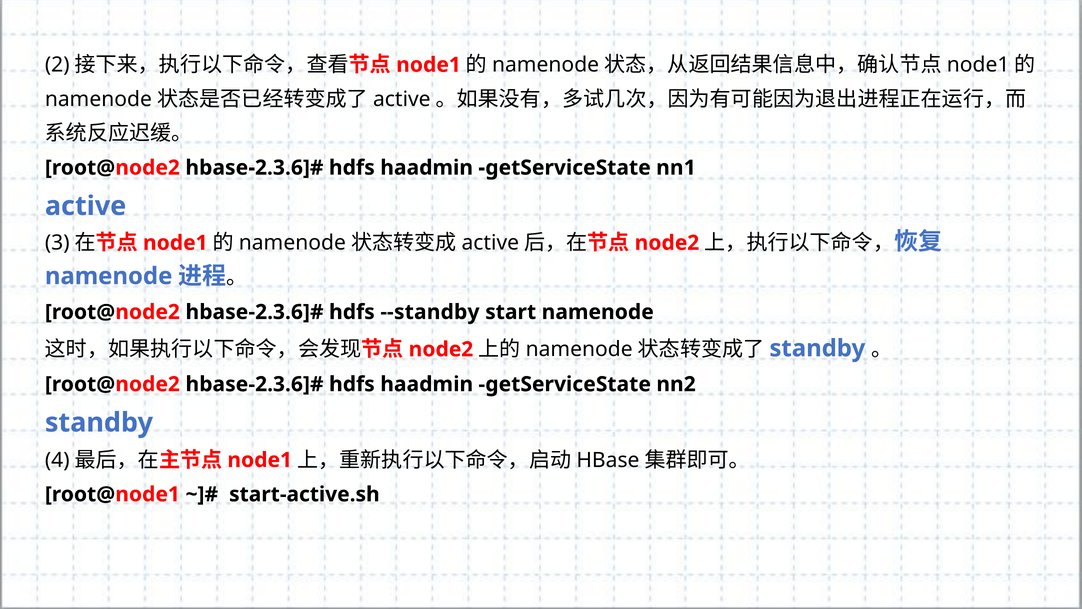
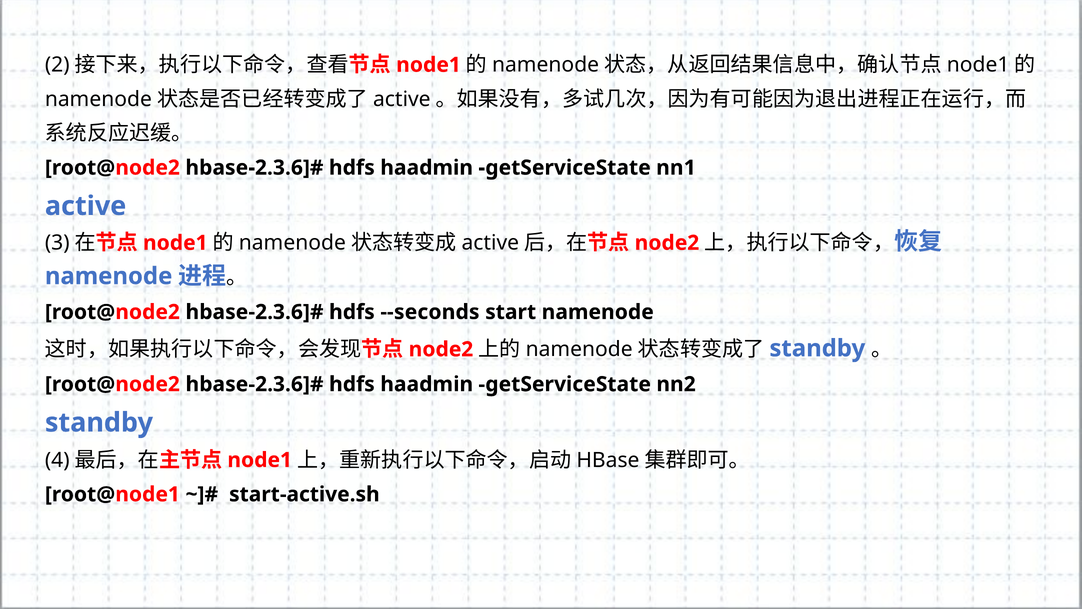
--standby: --standby -> --seconds (430, 312)
